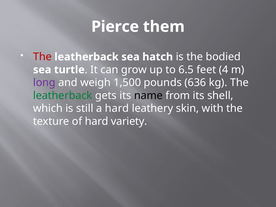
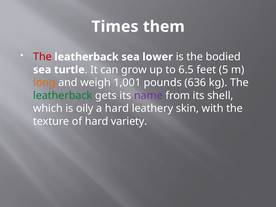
Pierce: Pierce -> Times (115, 27)
hatch: hatch -> lower (158, 57)
4: 4 -> 5 (224, 70)
long colour: purple -> orange (44, 83)
1,500: 1,500 -> 1,001 (127, 83)
name colour: black -> purple (148, 96)
still: still -> oily (85, 108)
